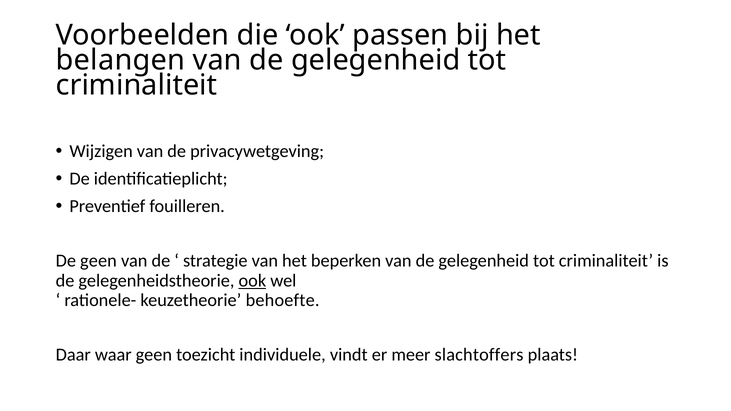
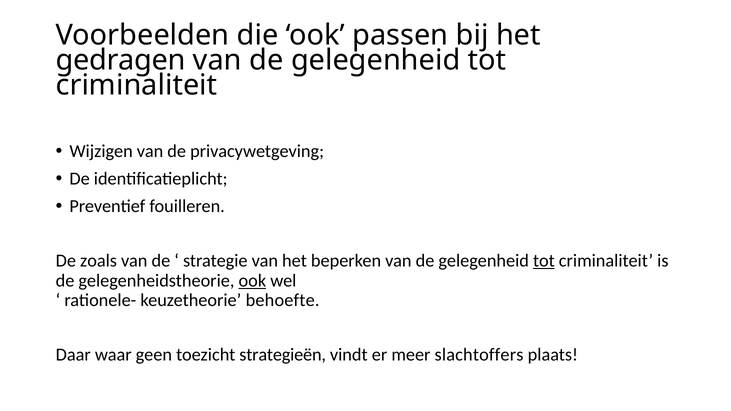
belangen: belangen -> gedragen (121, 60)
De geen: geen -> zoals (99, 261)
tot underline: none -> present (544, 261)
individuele: individuele -> strategieën (283, 355)
